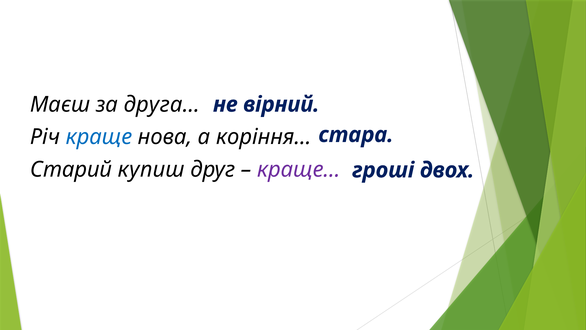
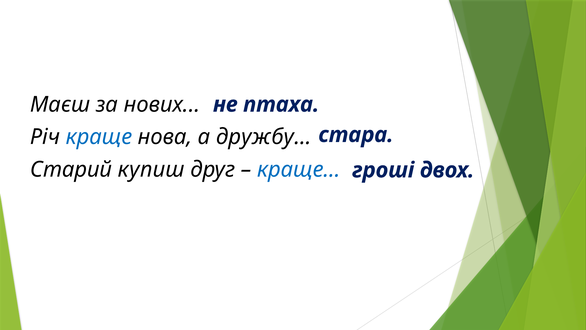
друга: друга -> нових (162, 104)
вірний: вірний -> птаха (281, 104)
коріння…: коріння… -> дружбу… (264, 137)
краще… colour: purple -> blue (299, 169)
